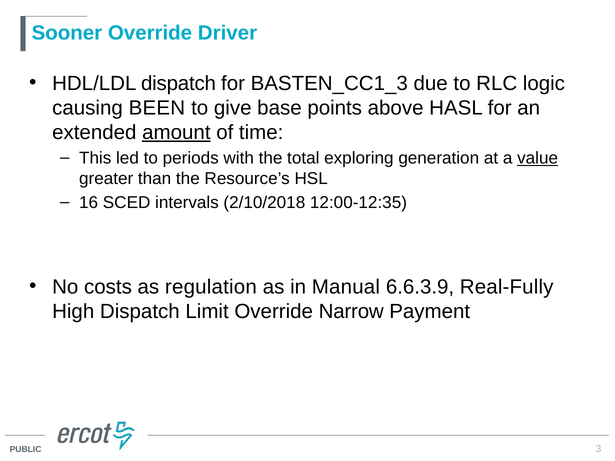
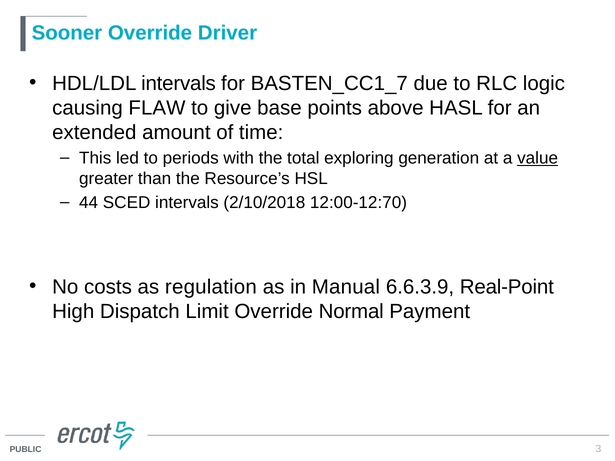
HDL/LDL dispatch: dispatch -> intervals (179, 83)
BASTEN_CC1_3: BASTEN_CC1_3 -> BASTEN_CC1_7 (329, 83)
BEEN: BEEN -> FLAW (157, 108)
amount underline: present -> none (176, 133)
16: 16 -> 44 (89, 203)
12:00-12:35: 12:00-12:35 -> 12:00-12:70 (358, 203)
Real-Fully: Real-Fully -> Real-Point (507, 287)
Narrow: Narrow -> Normal (351, 312)
